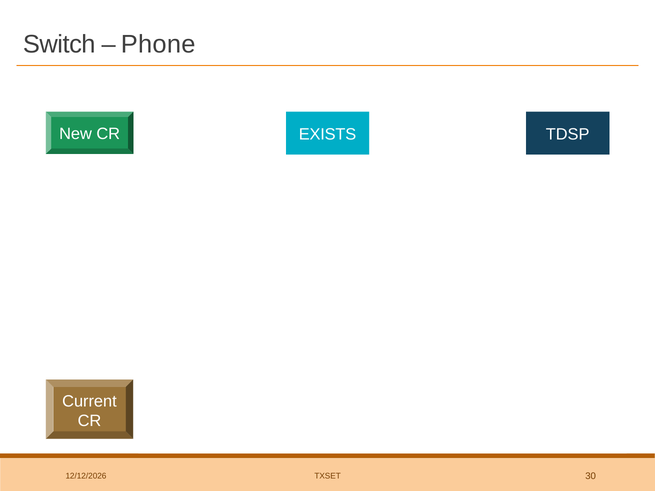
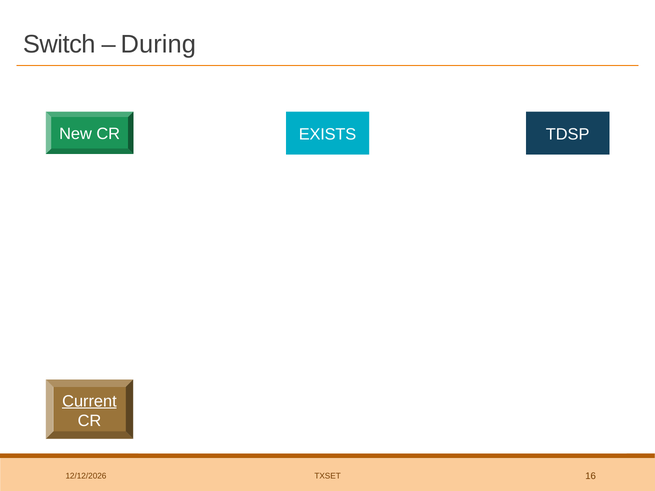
Phone: Phone -> During (158, 44)
Current underline: none -> present (89, 401)
30: 30 -> 16 (591, 476)
